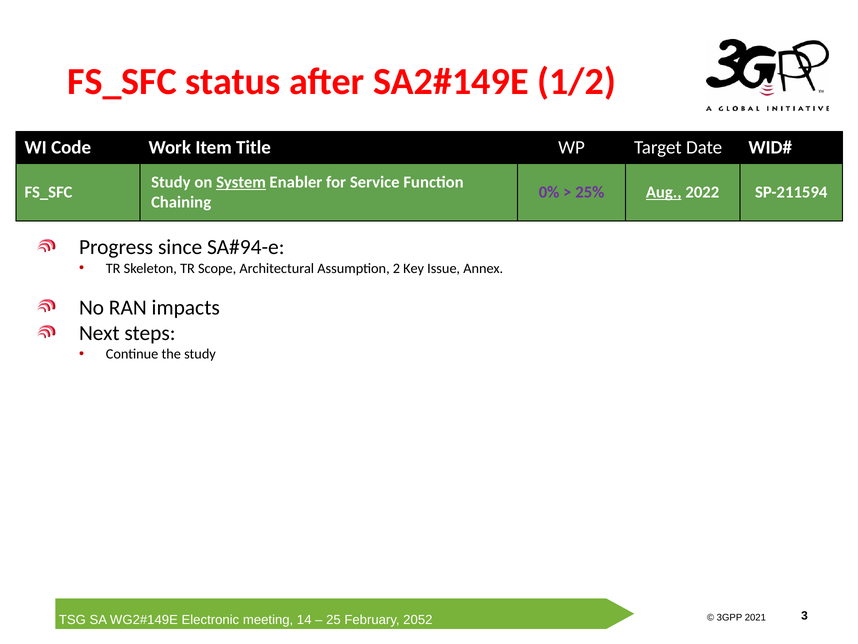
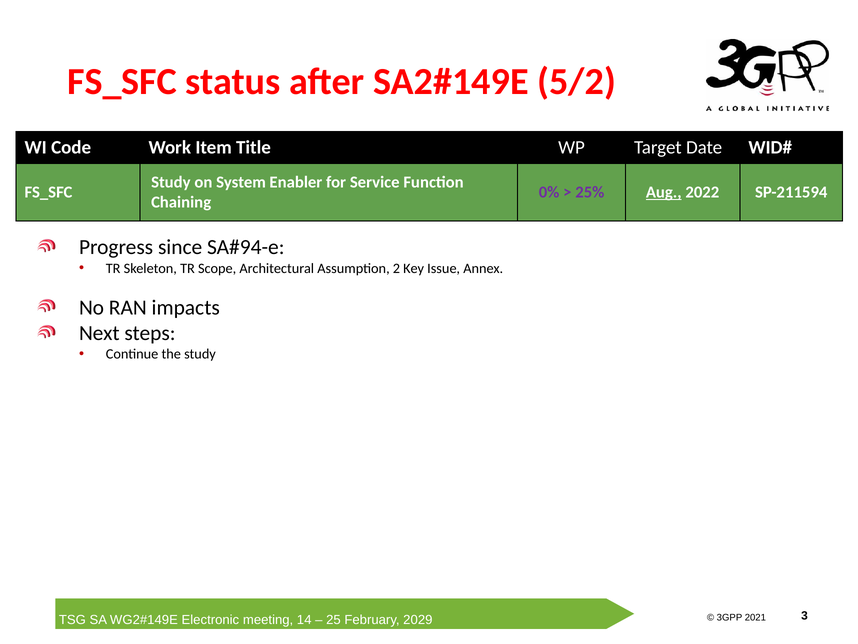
1/2: 1/2 -> 5/2 (577, 82)
System underline: present -> none (241, 182)
2052: 2052 -> 2029 (418, 619)
